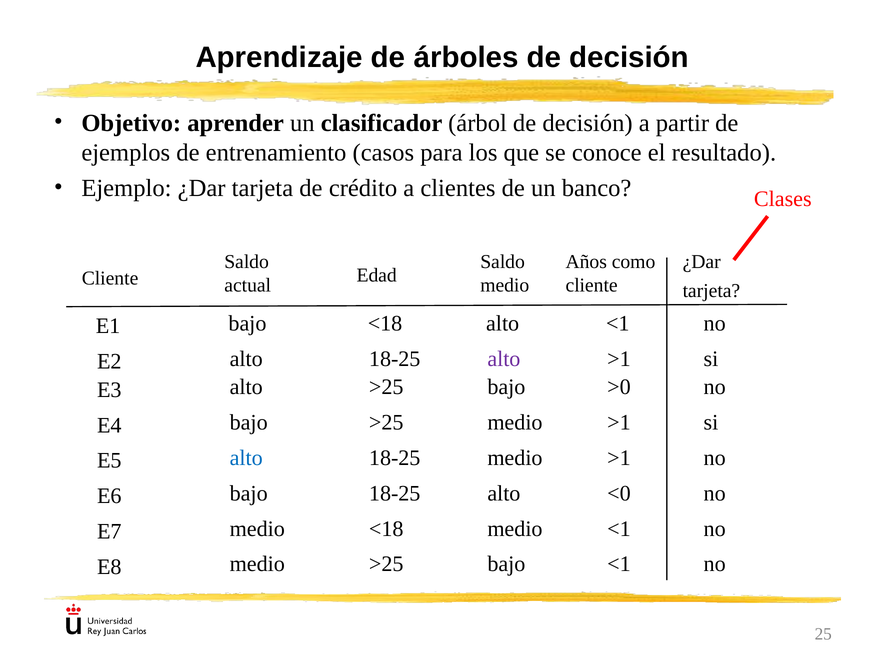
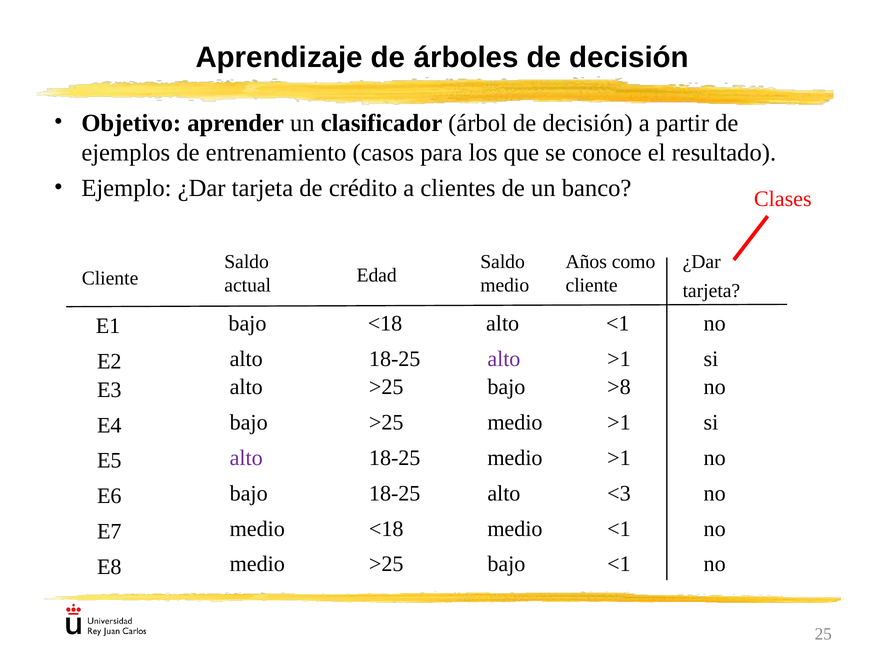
>0: >0 -> >8 (619, 387)
alto colour: blue -> purple (246, 458)
<0: <0 -> <3 (619, 493)
